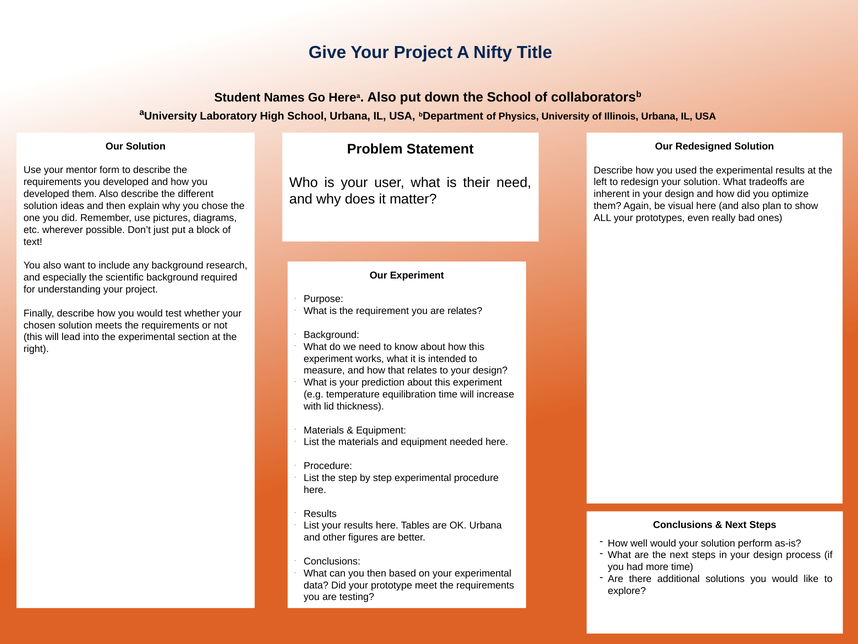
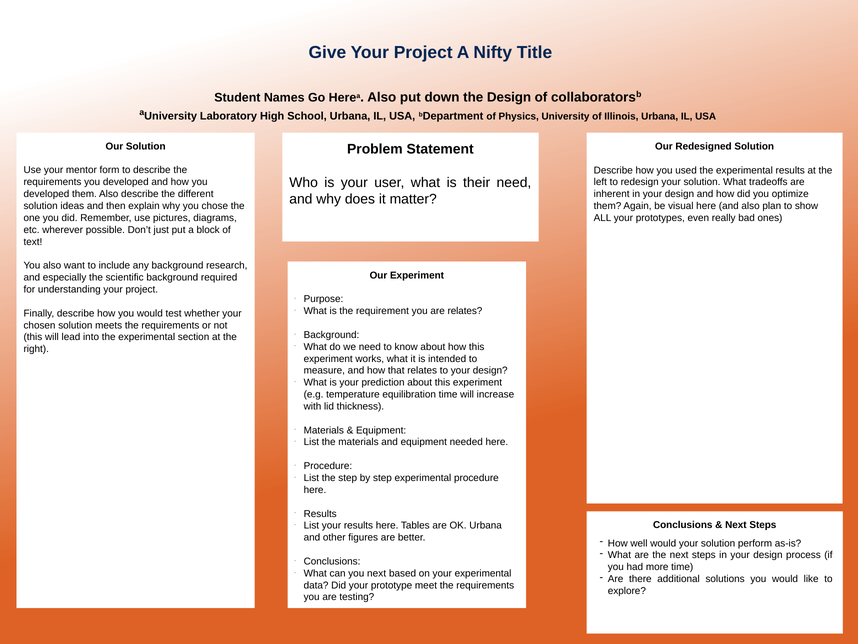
the School: School -> Design (509, 97)
you then: then -> next (377, 573)
